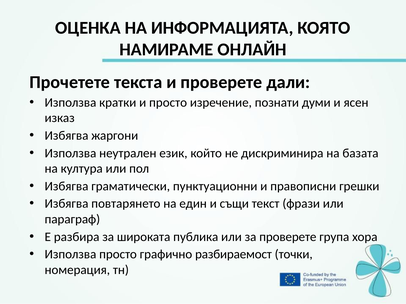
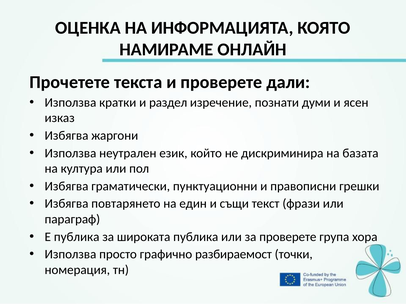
и просто: просто -> раздел (168, 103)
Е разбира: разбира -> публика (77, 237)
